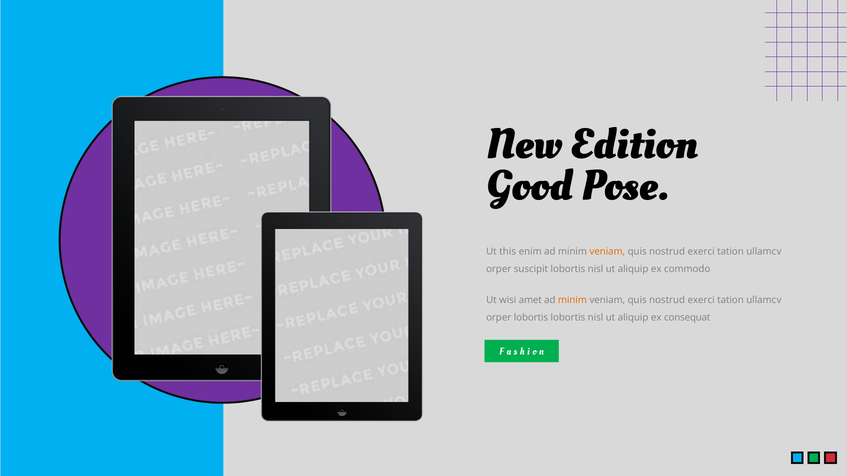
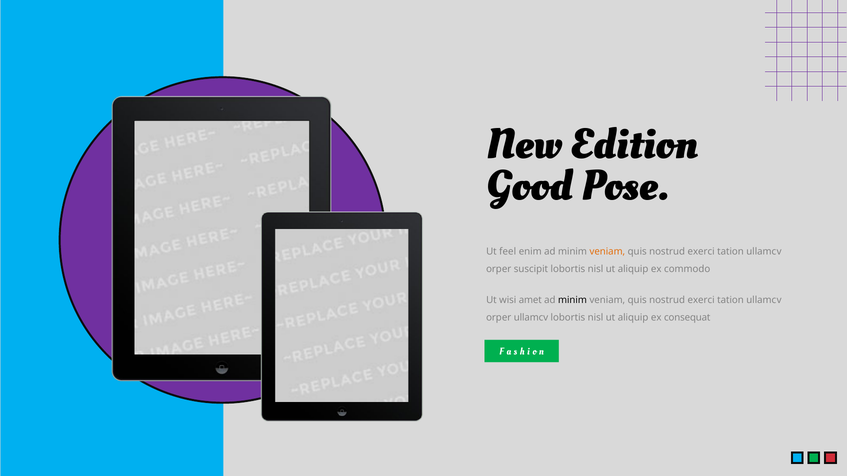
this: this -> feel (508, 252)
minim colour: orange -> black (572, 300)
orper lobortis: lobortis -> ullamcv (531, 318)
